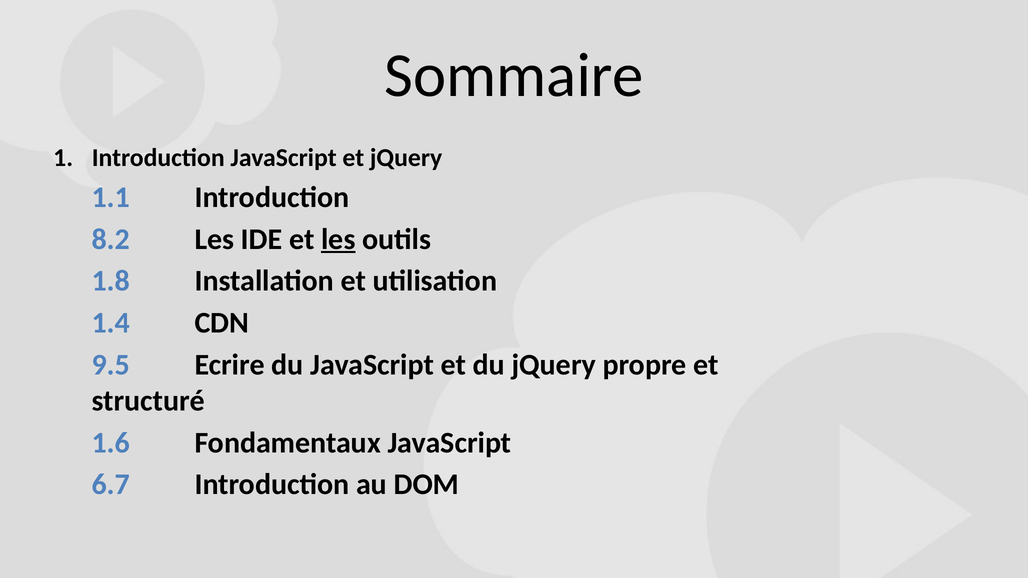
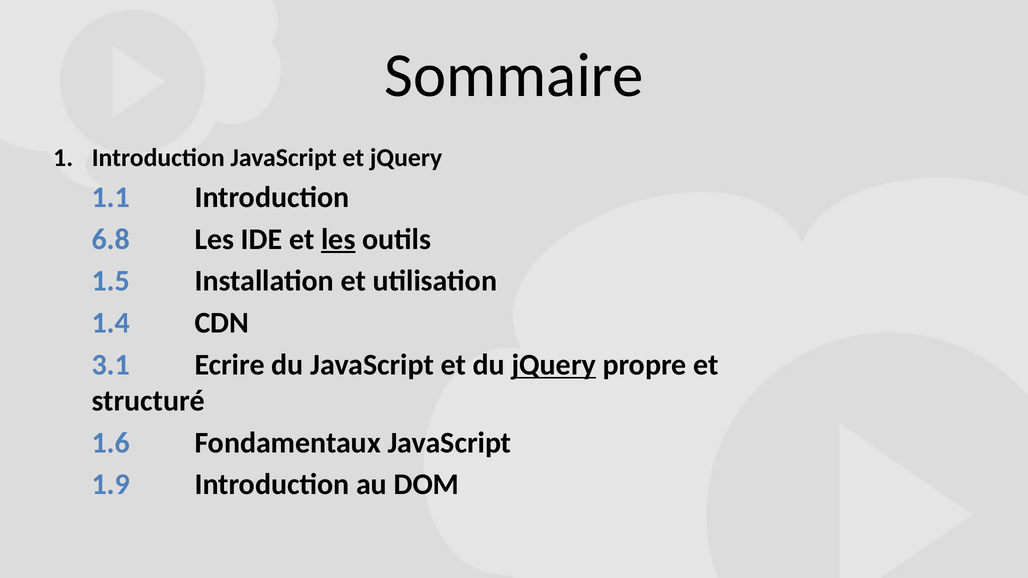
8.2: 8.2 -> 6.8 (111, 239)
1.8: 1.8 -> 1.5 (111, 281)
9.5: 9.5 -> 3.1 (111, 365)
jQuery underline: none -> present (554, 365)
6.7: 6.7 -> 1.9 (111, 485)
